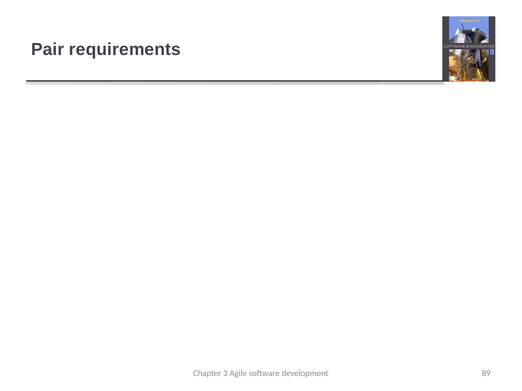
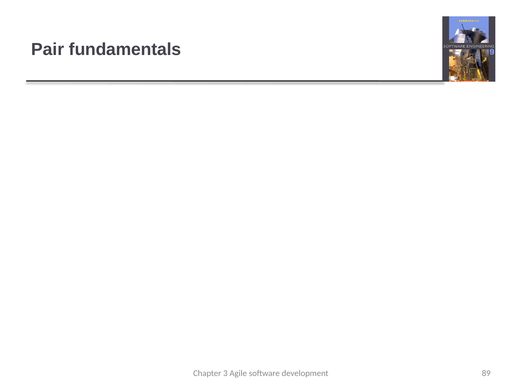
requirements: requirements -> fundamentals (125, 50)
